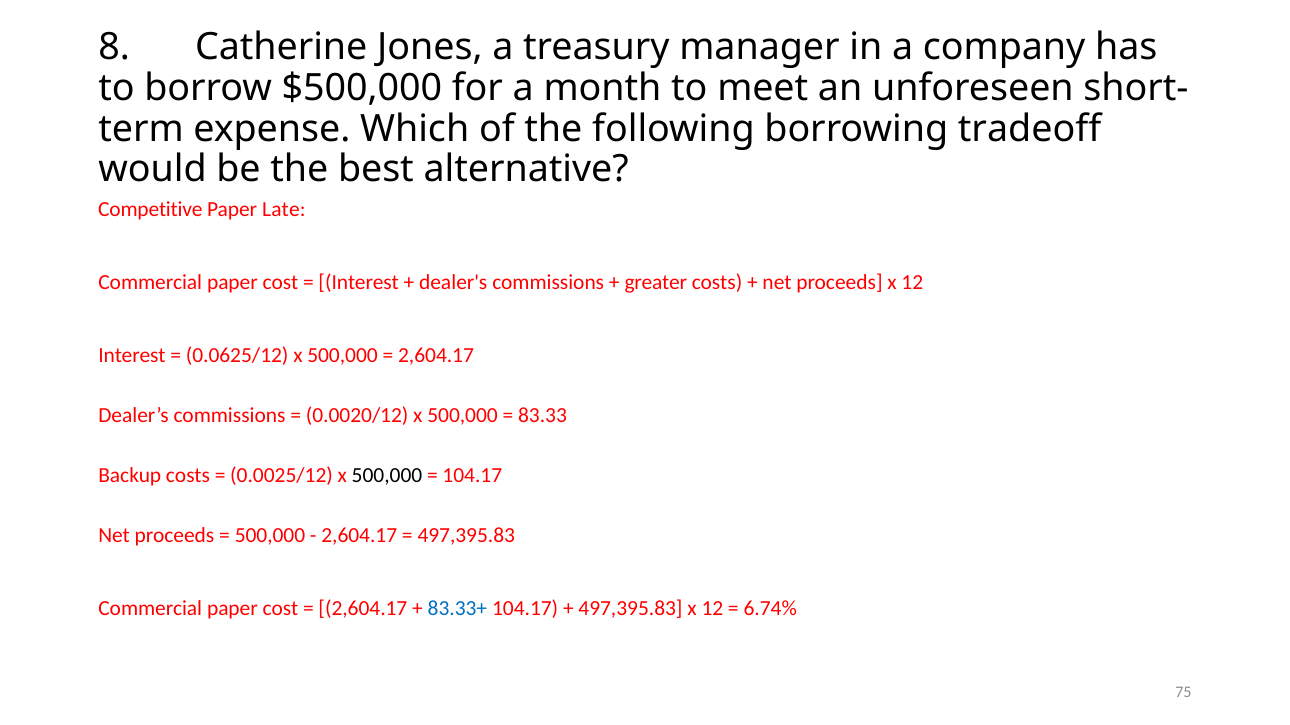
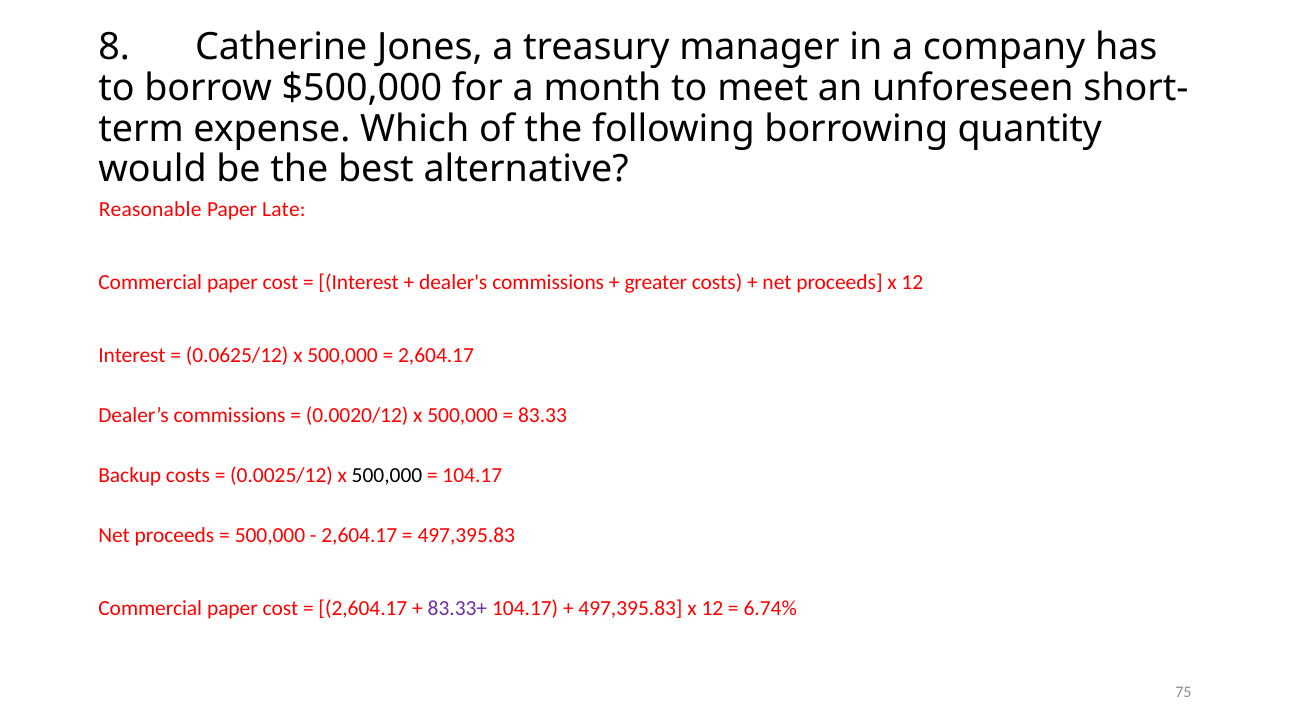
tradeoff: tradeoff -> quantity (1030, 129)
Competitive: Competitive -> Reasonable (150, 209)
83.33+ colour: blue -> purple (457, 609)
